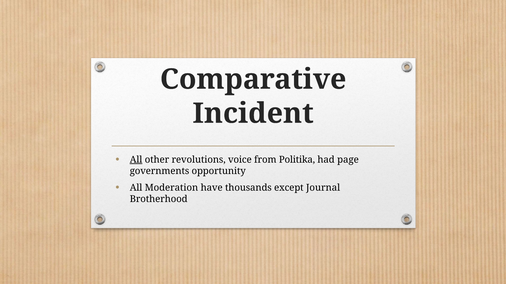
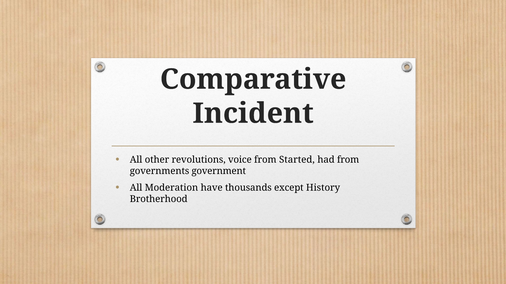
All underline: present -> none (136, 160)
Politika: Politika -> Started (297, 160)
had page: page -> from (348, 160)
opportunity: opportunity -> government (219, 171)
Journal: Journal -> History (323, 188)
